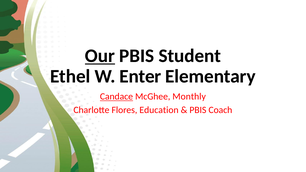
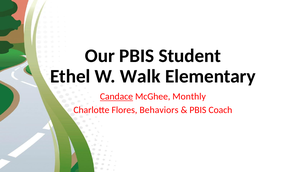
Our underline: present -> none (100, 56)
Enter: Enter -> Walk (140, 76)
Education: Education -> Behaviors (159, 110)
